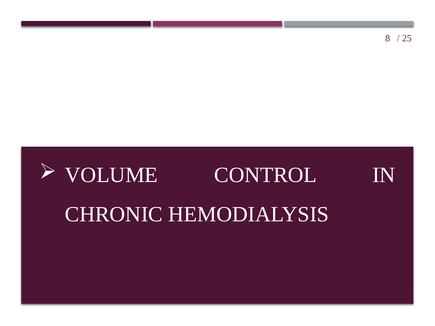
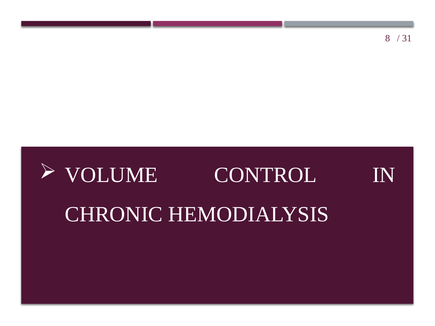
25: 25 -> 31 (407, 38)
